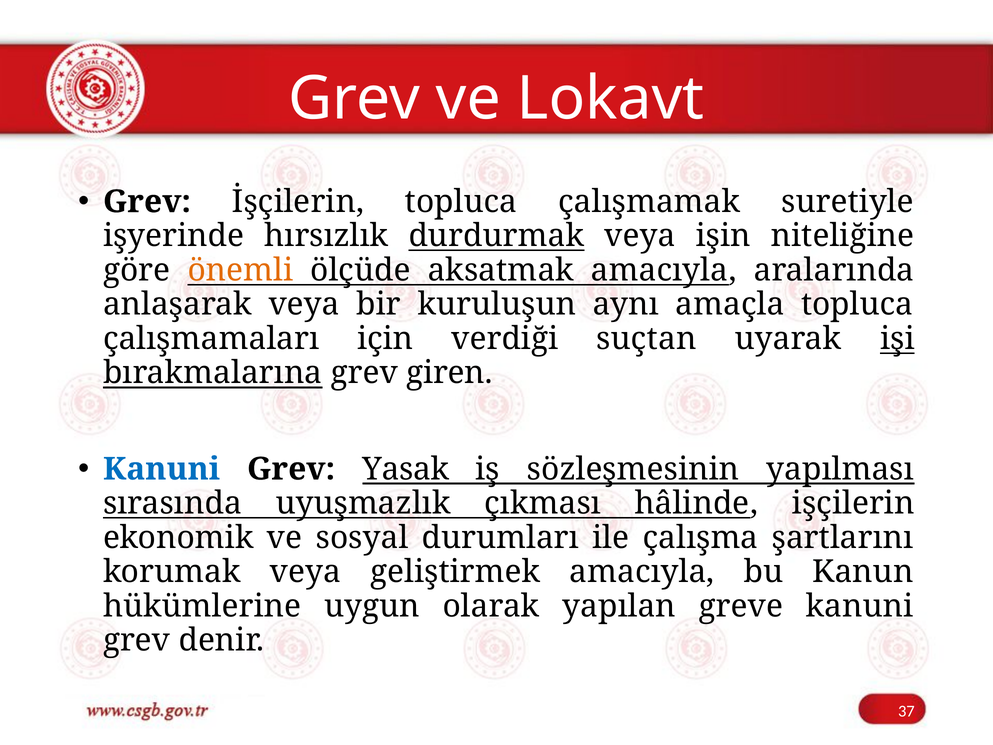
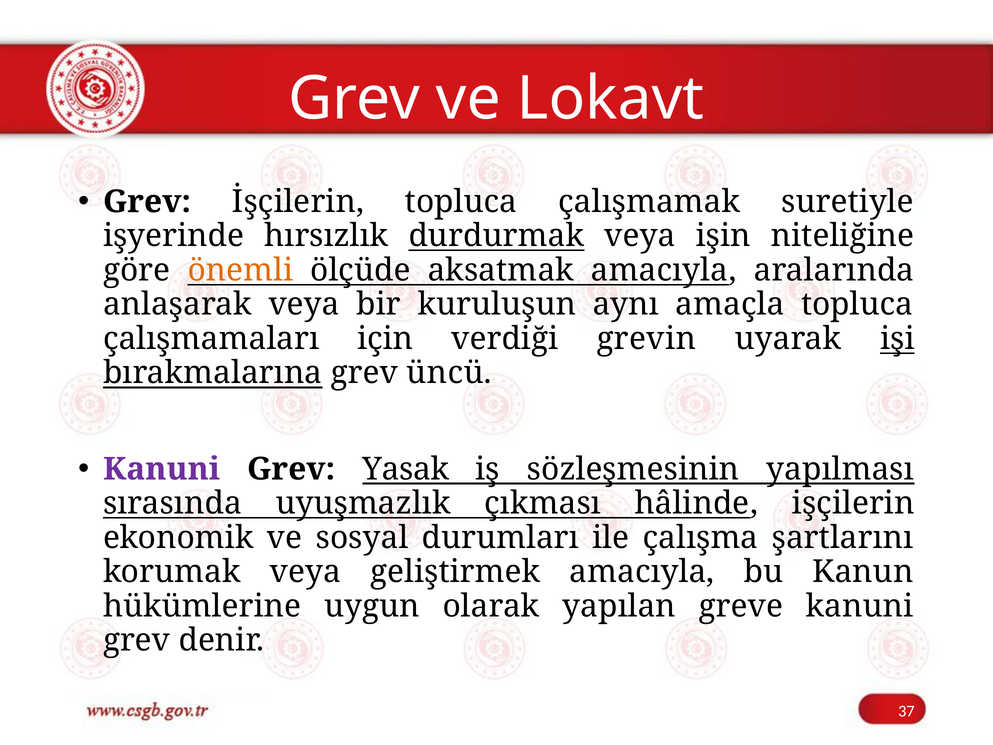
suçtan: suçtan -> grevin (646, 339)
giren: giren -> üncü (449, 373)
Kanuni colour: blue -> purple (161, 469)
